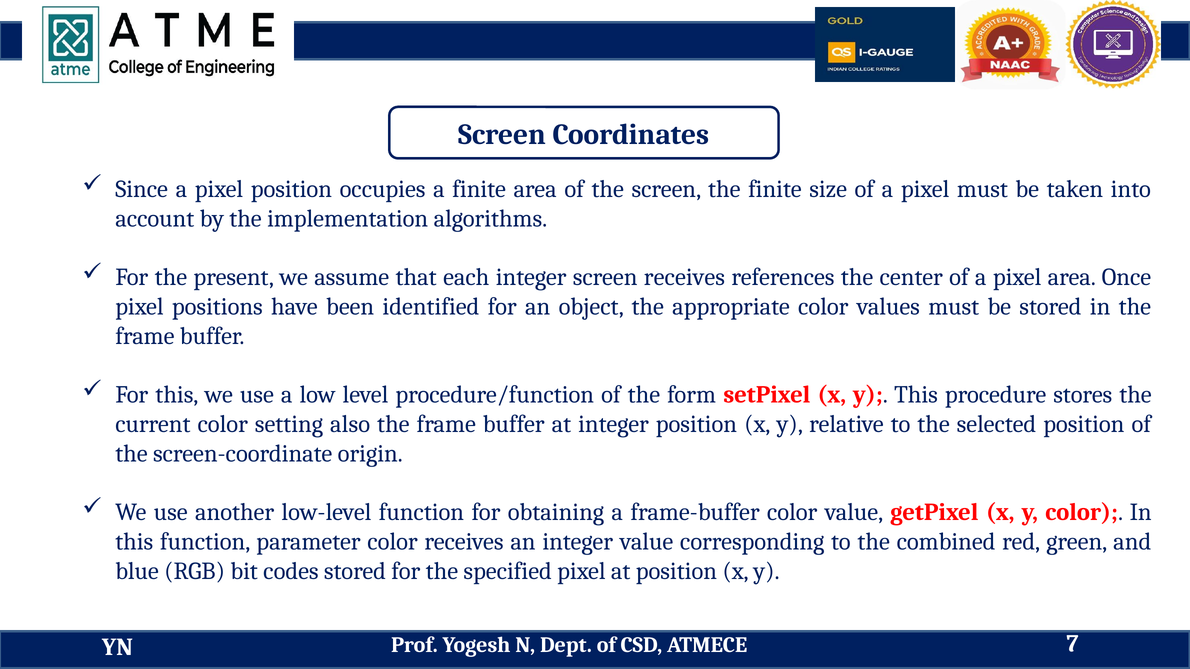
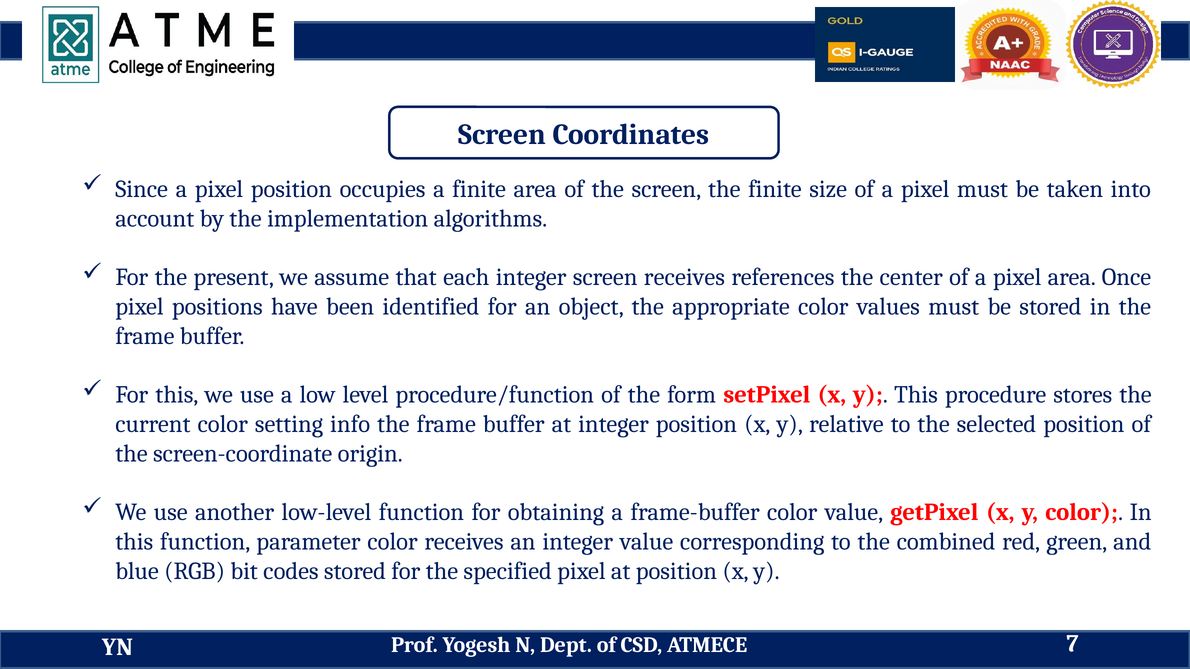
also: also -> info (350, 424)
